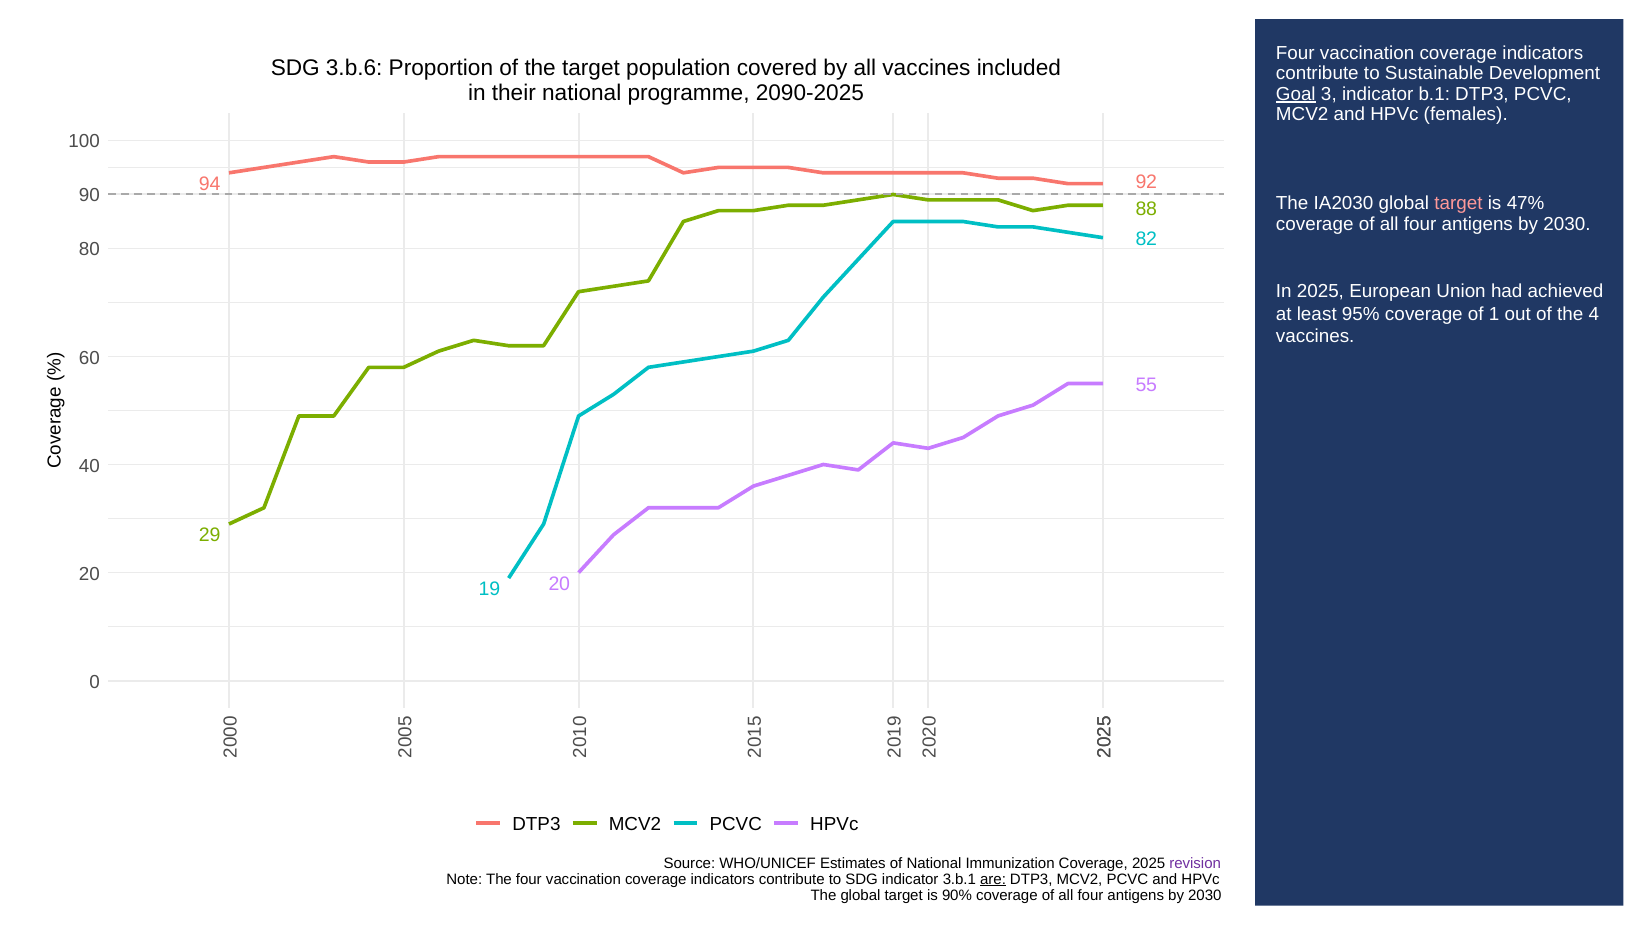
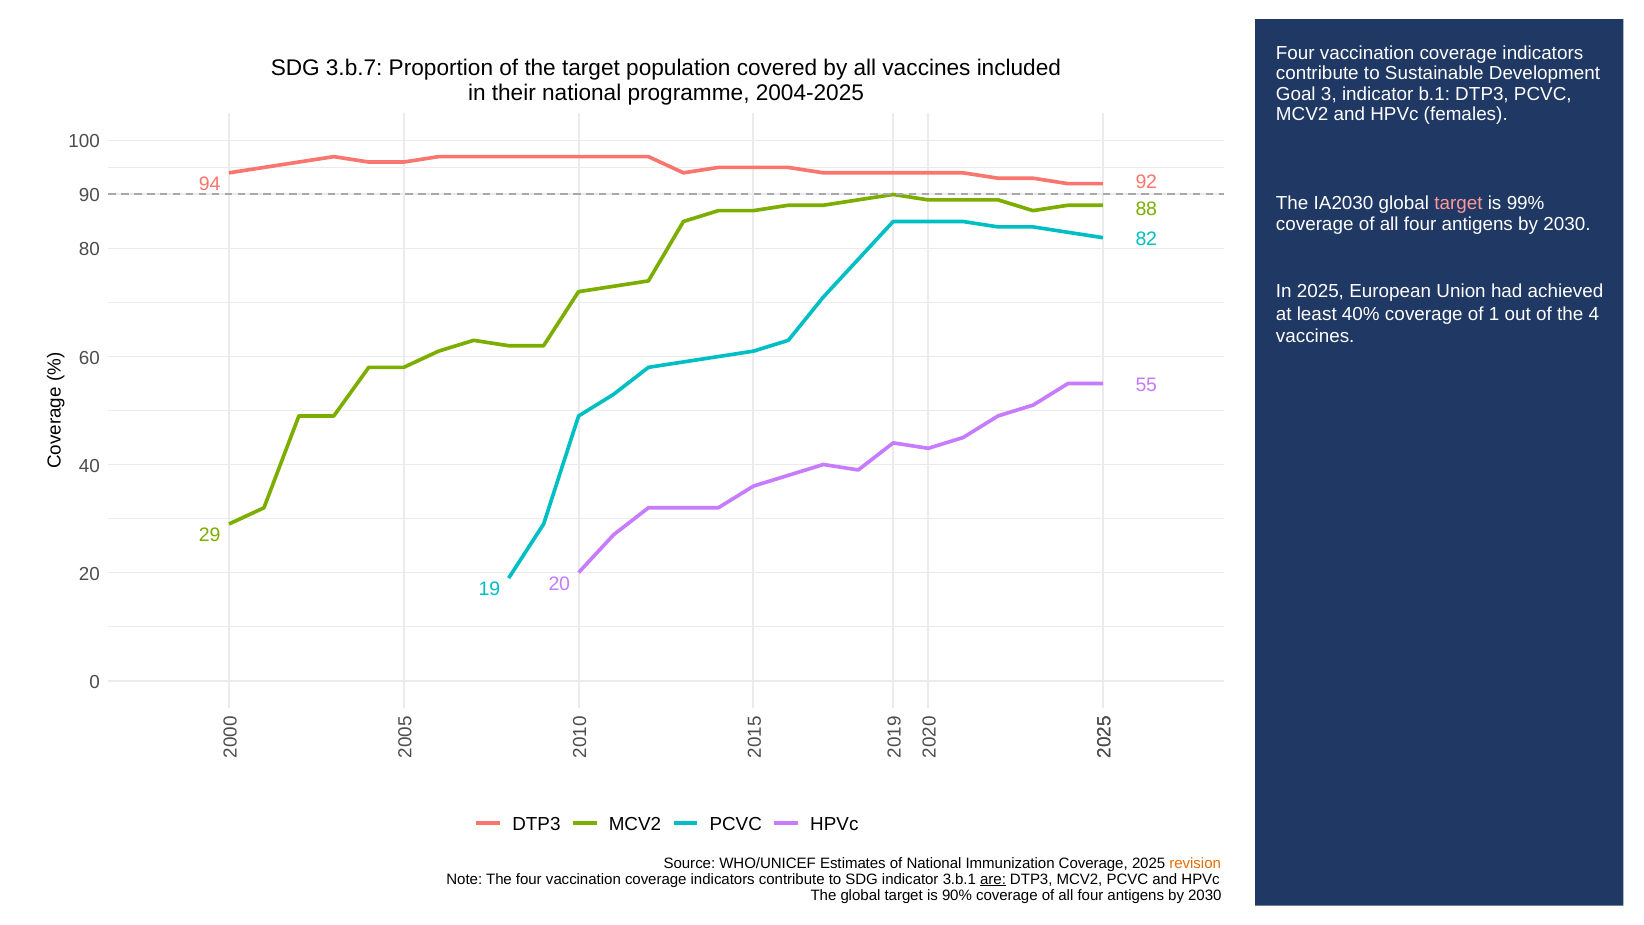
3.b.6: 3.b.6 -> 3.b.7 (354, 68)
2090-2025: 2090-2025 -> 2004-2025 (810, 93)
Goal underline: present -> none (1296, 94)
47%: 47% -> 99% (1526, 203)
95%: 95% -> 40% (1361, 314)
revision colour: purple -> orange (1195, 863)
